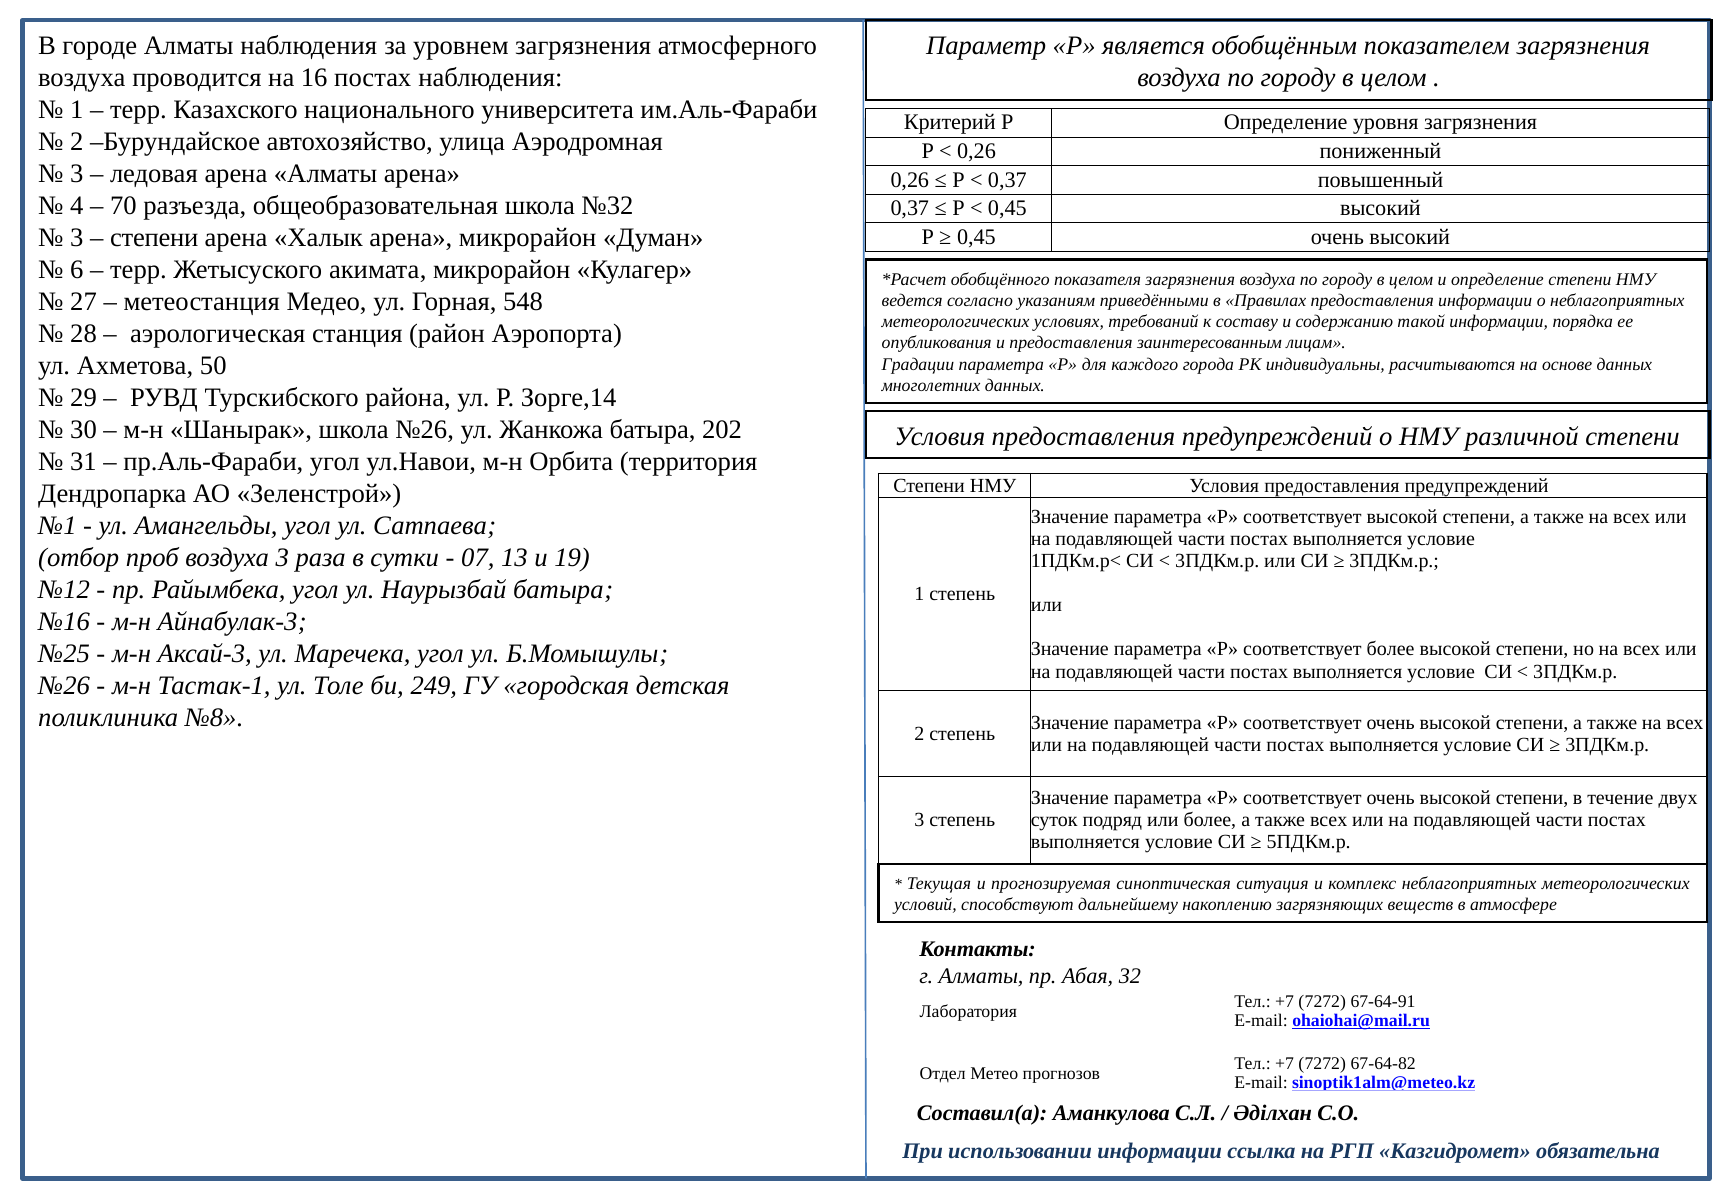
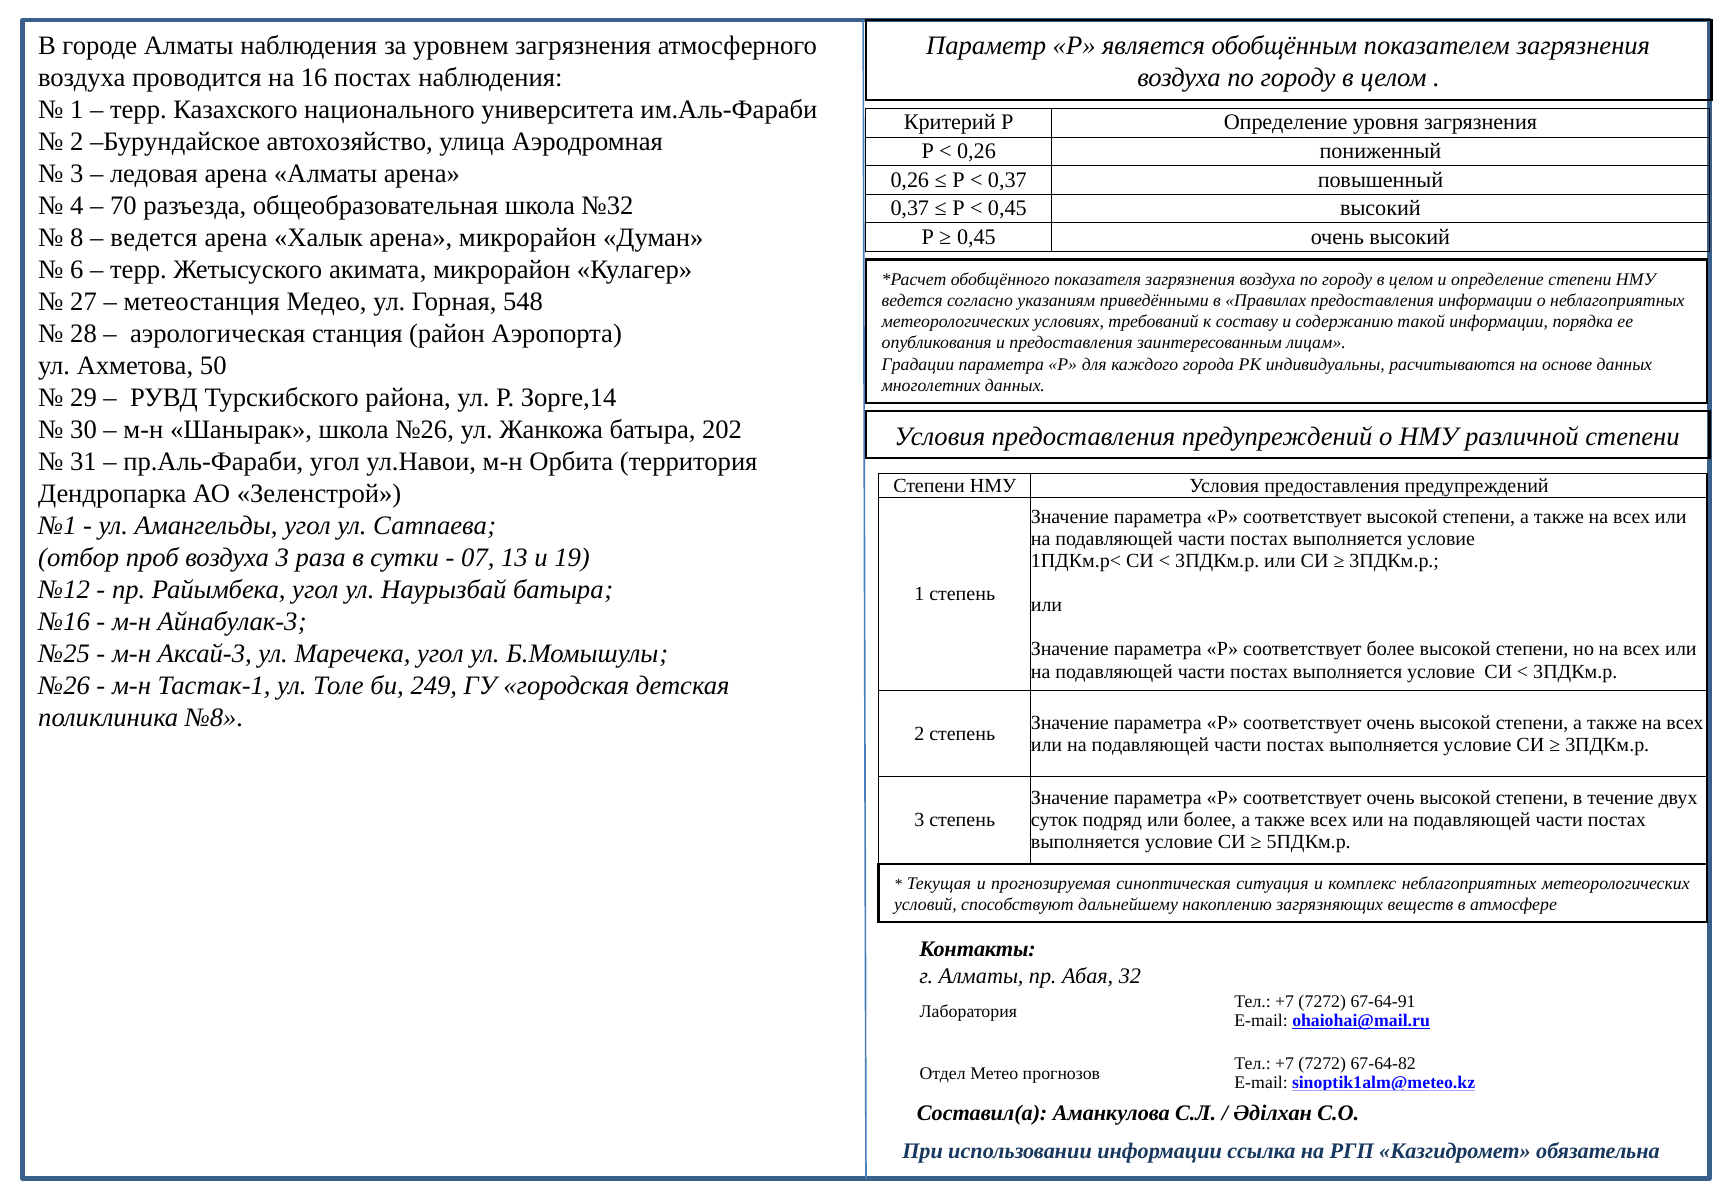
3: 3 -> 8 (77, 238)
степени: степени -> ведется (154, 238)
